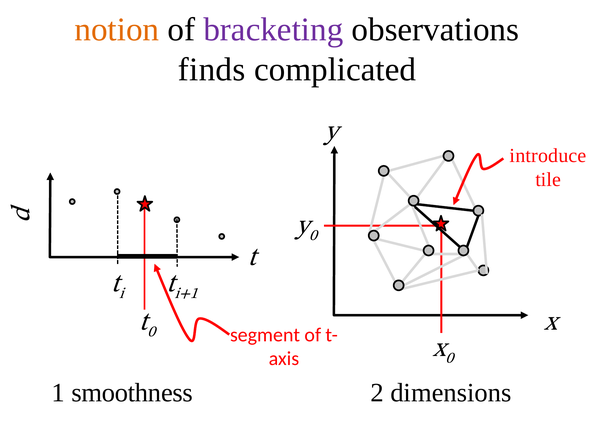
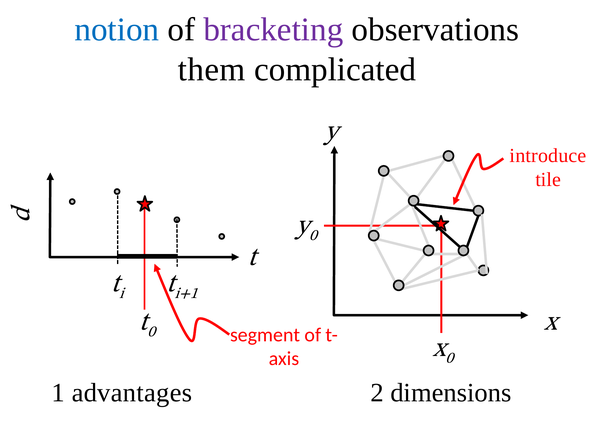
notion colour: orange -> blue (117, 30)
finds: finds -> them (212, 70)
smoothness: smoothness -> advantages (132, 393)
